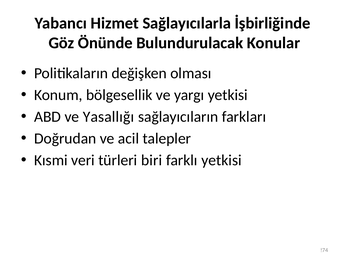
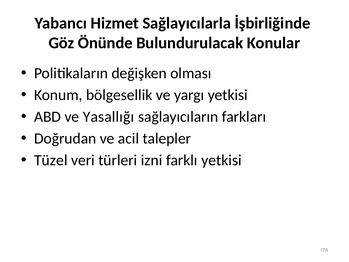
Kısmi: Kısmi -> Tüzel (51, 160)
biri: biri -> izni (152, 160)
